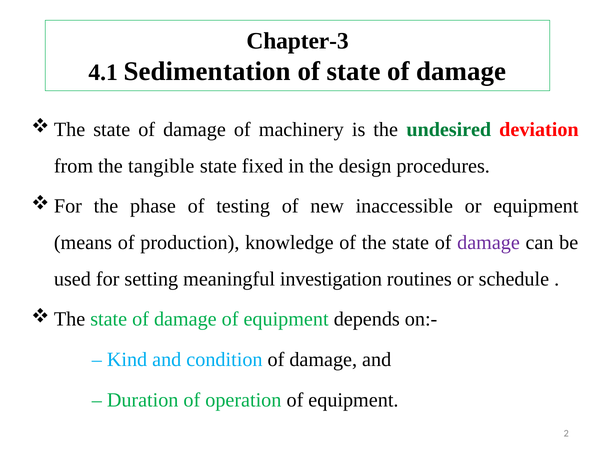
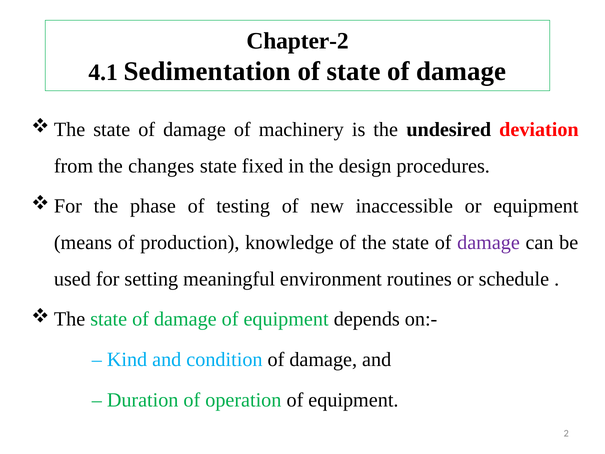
Chapter-3: Chapter-3 -> Chapter-2 (298, 41)
undesired colour: green -> black (449, 129)
tangible: tangible -> changes (161, 166)
investigation: investigation -> environment (331, 279)
